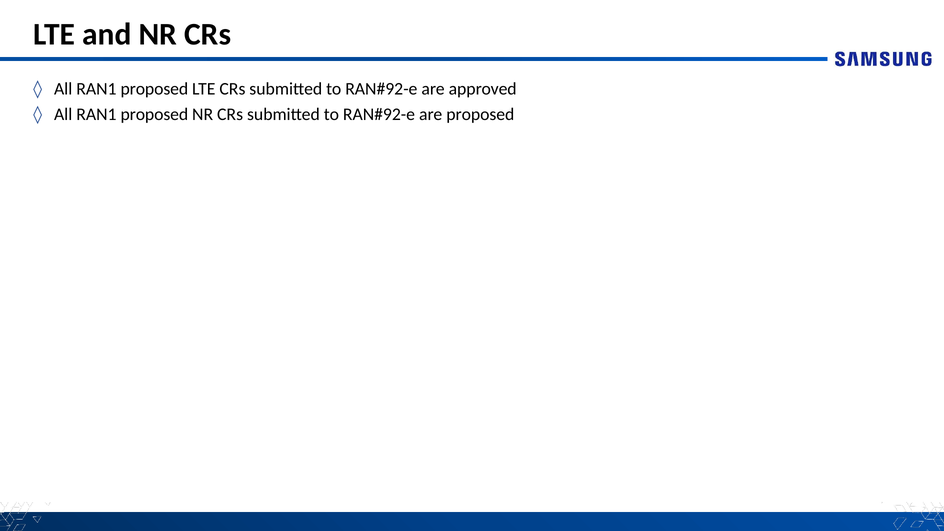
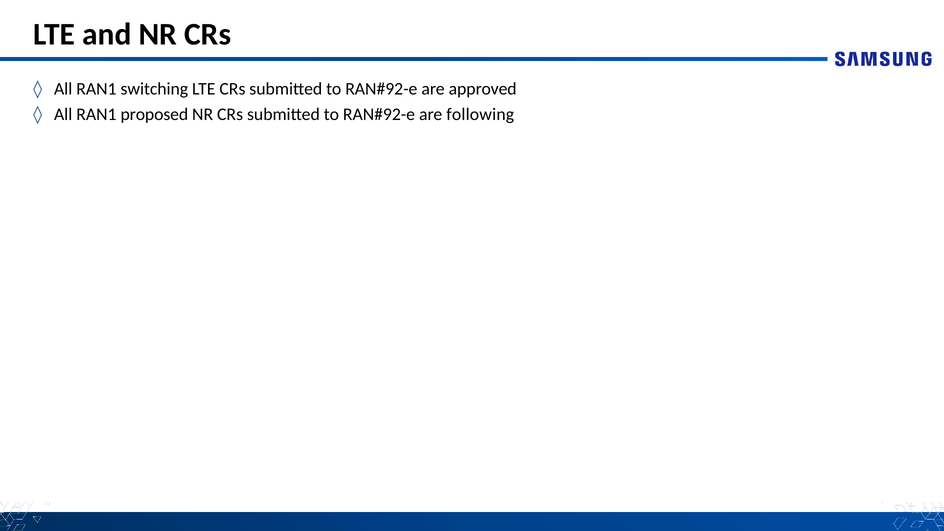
proposed: proposed -> switching (154, 89)
are proposed: proposed -> following (480, 115)
